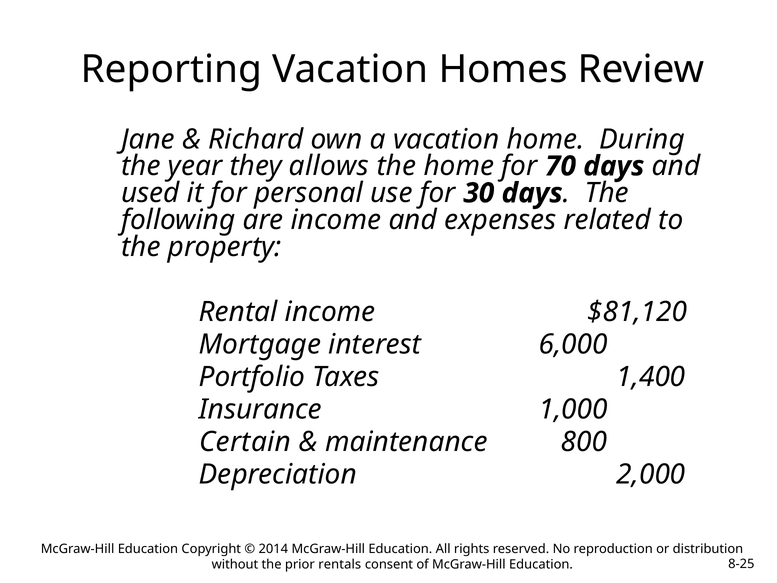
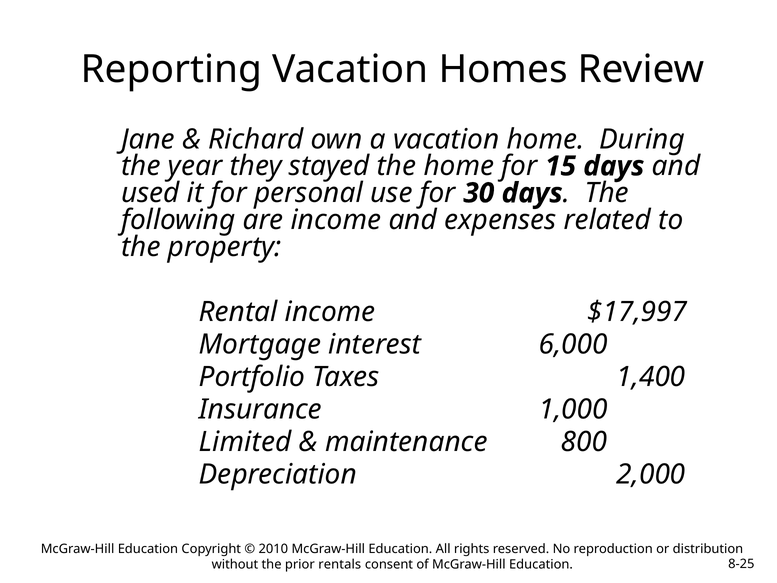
allows: allows -> stayed (329, 166)
70: 70 -> 15 (561, 166)
$81,120: $81,120 -> $17,997 (637, 312)
Certain: Certain -> Limited (245, 442)
2014: 2014 -> 2010 (273, 549)
